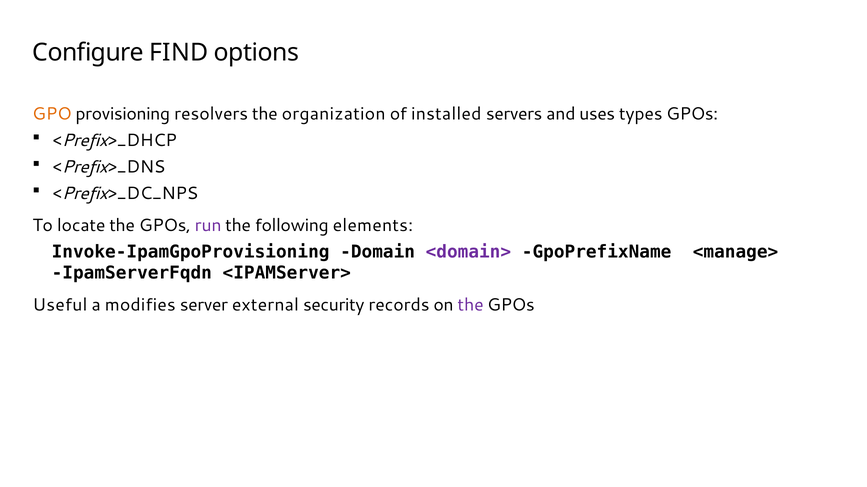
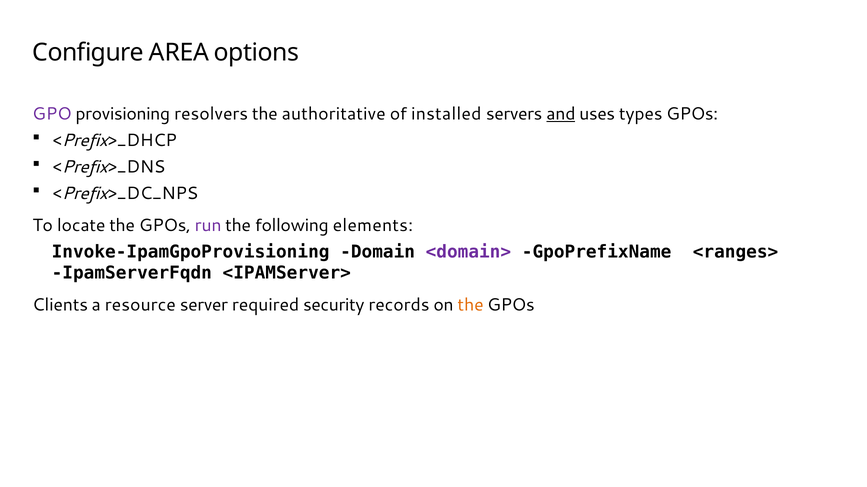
FIND: FIND -> AREA (179, 53)
GPO colour: orange -> purple (52, 114)
organization: organization -> authoritative (334, 114)
and underline: none -> present (561, 114)
<manage>: <manage> -> <ranges> (736, 252)
Useful: Useful -> Clients (60, 305)
modifies: modifies -> resource (140, 305)
external: external -> required (266, 305)
the colour: purple -> orange (471, 305)
